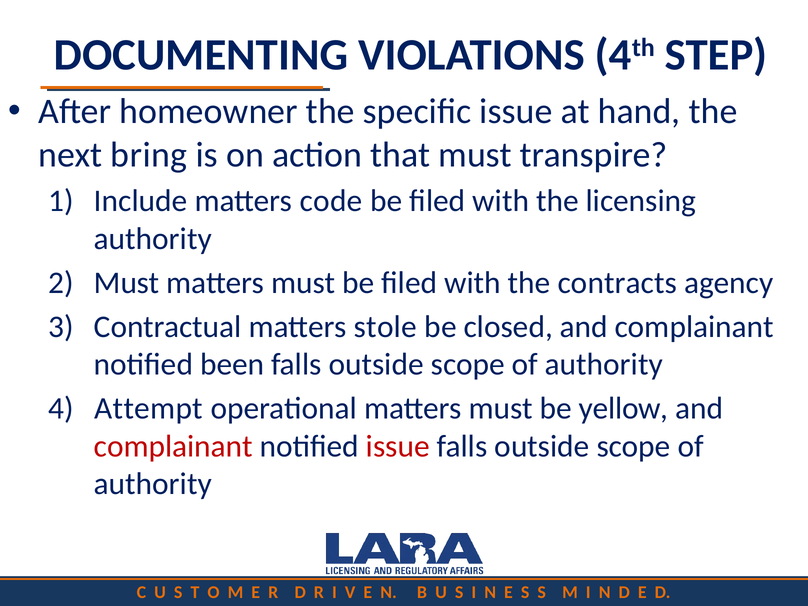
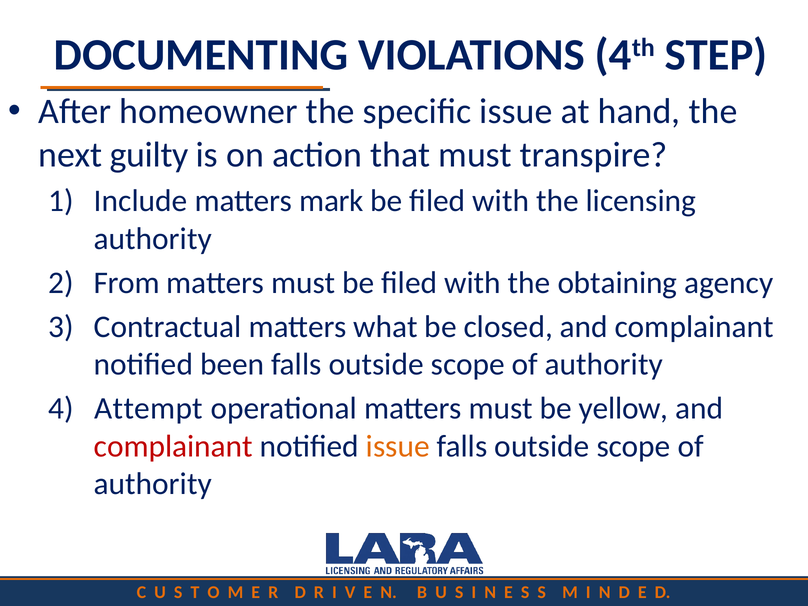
bring: bring -> guilty (149, 155)
code: code -> mark (331, 201)
Must: Must -> From (127, 283)
contracts: contracts -> obtaining (617, 283)
stole: stole -> what (386, 327)
issue colour: red -> orange (398, 446)
